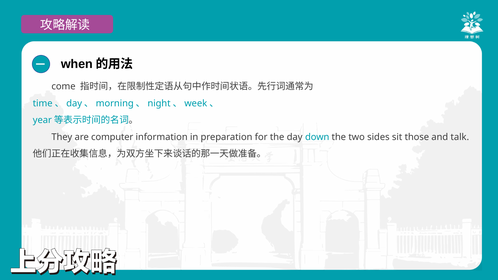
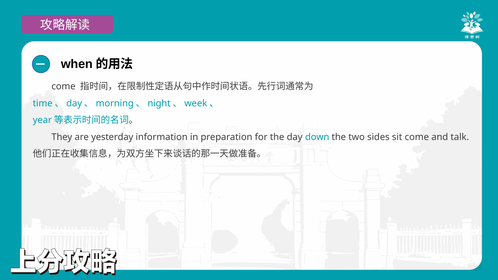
computer: computer -> yesterday (112, 137)
sit those: those -> come (417, 137)
